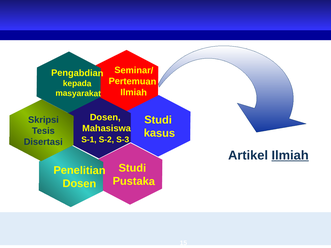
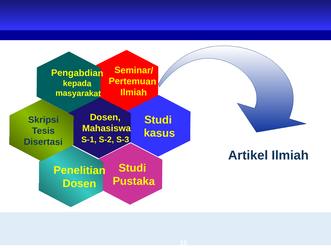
Ilmiah underline: present -> none (290, 155)
